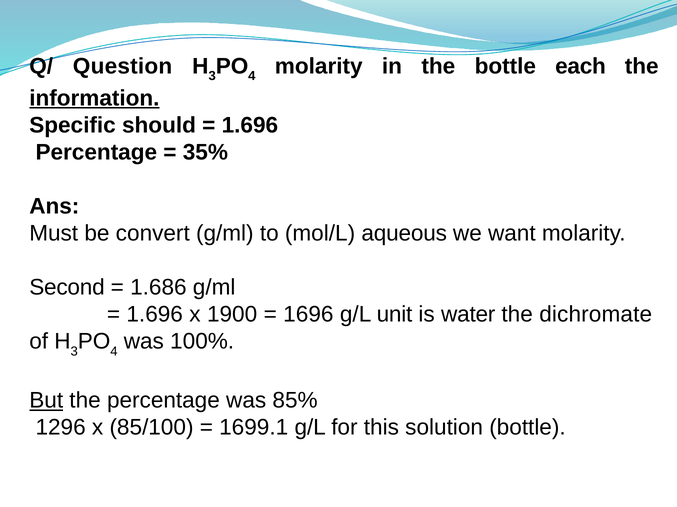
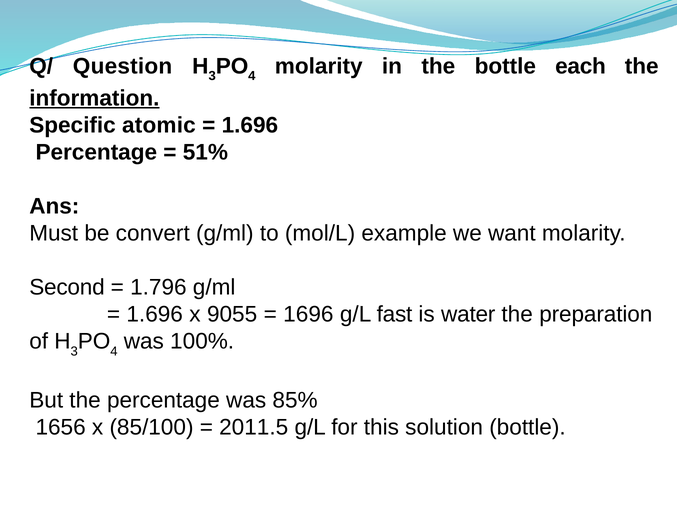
should: should -> atomic (159, 125)
35%: 35% -> 51% (205, 152)
aqueous: aqueous -> example (404, 234)
1.686: 1.686 -> 1.796 (158, 288)
1900: 1900 -> 9055 (232, 315)
unit: unit -> fast (395, 315)
dichromate: dichromate -> preparation (596, 315)
But underline: present -> none (46, 401)
1296: 1296 -> 1656 (61, 428)
1699.1: 1699.1 -> 2011.5 (254, 428)
